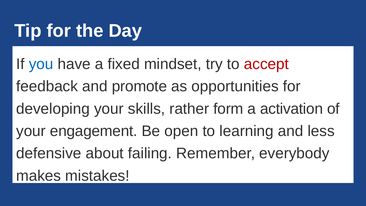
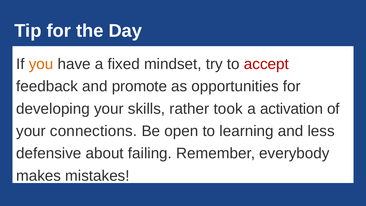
you colour: blue -> orange (41, 64)
form: form -> took (228, 109)
engagement: engagement -> connections (94, 131)
